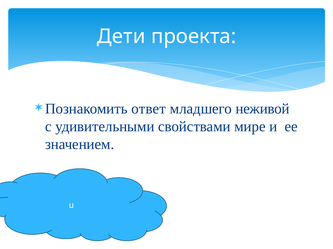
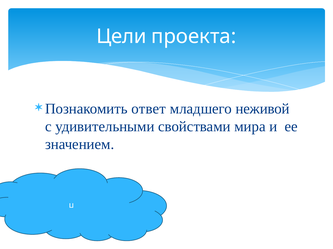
Дети: Дети -> Цели (121, 37)
мире: мире -> мира (250, 127)
